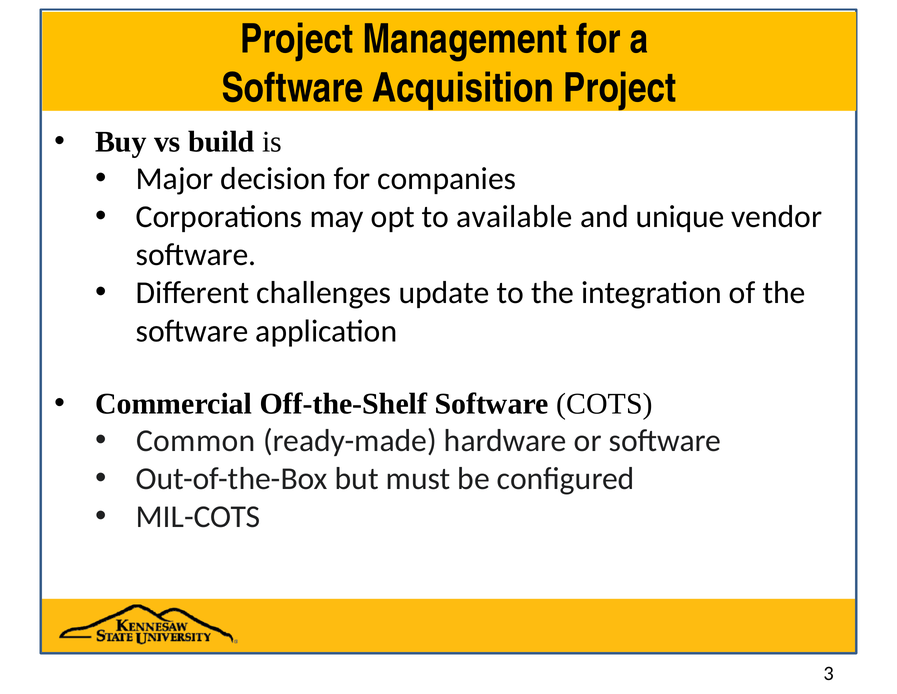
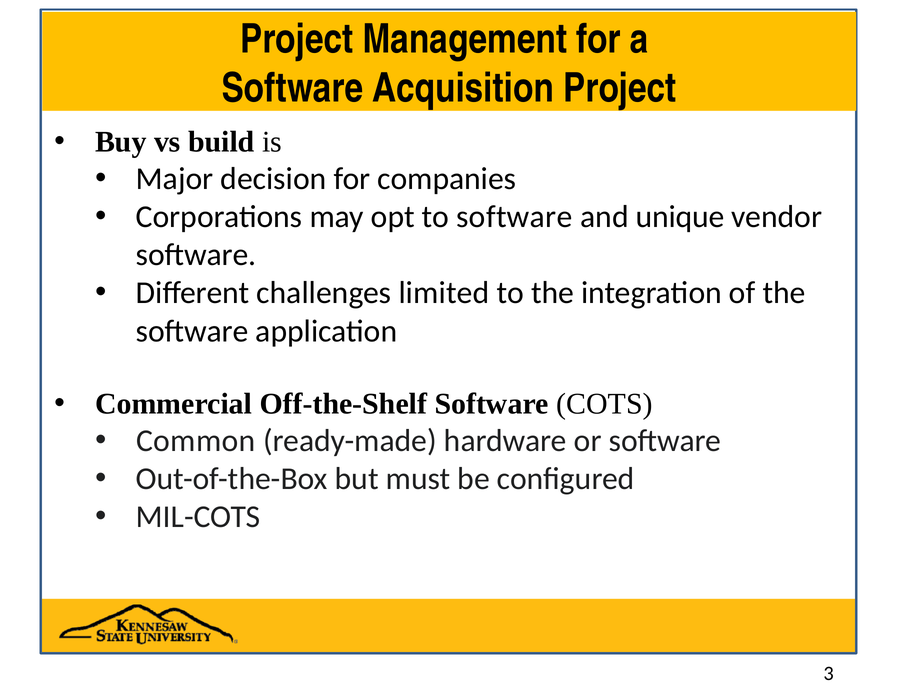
to available: available -> software (514, 217)
update: update -> limited (444, 293)
